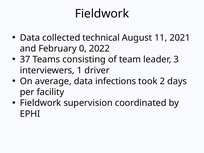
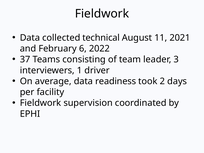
0: 0 -> 6 (83, 49)
infections: infections -> readiness (116, 81)
